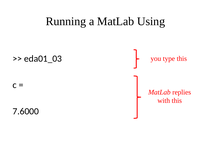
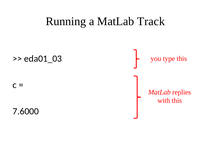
Using: Using -> Track (151, 21)
